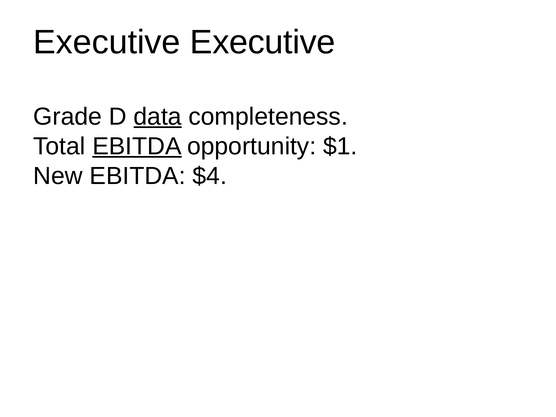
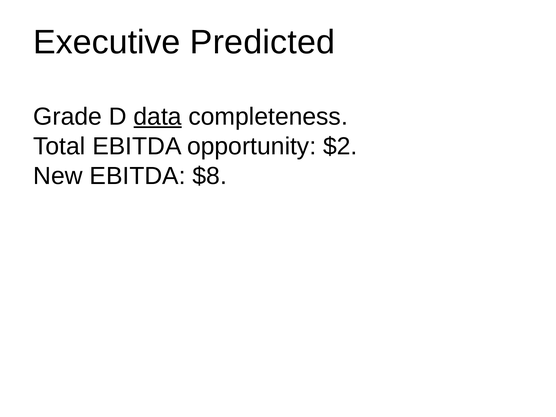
Executive Executive: Executive -> Predicted (262, 42)
EBITDA underline: present -> none (137, 146)
$1: $1 -> $2 (340, 146)
$4: $4 -> $8 (210, 176)
